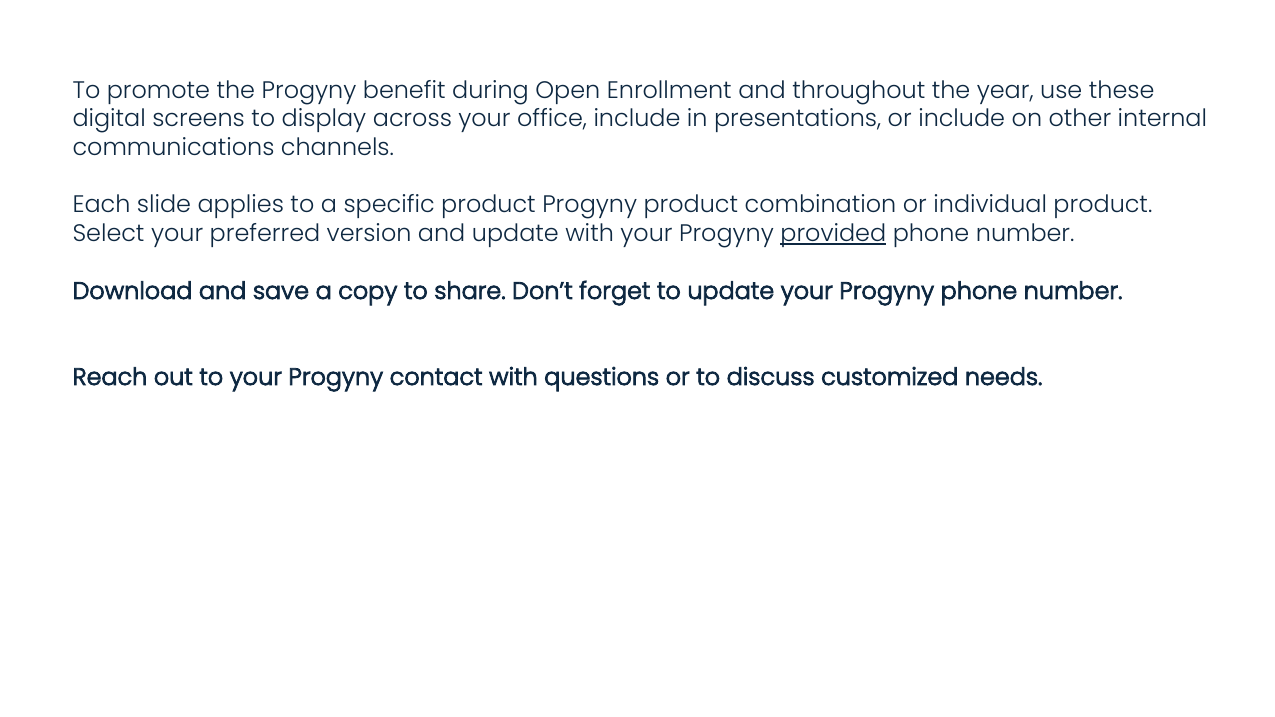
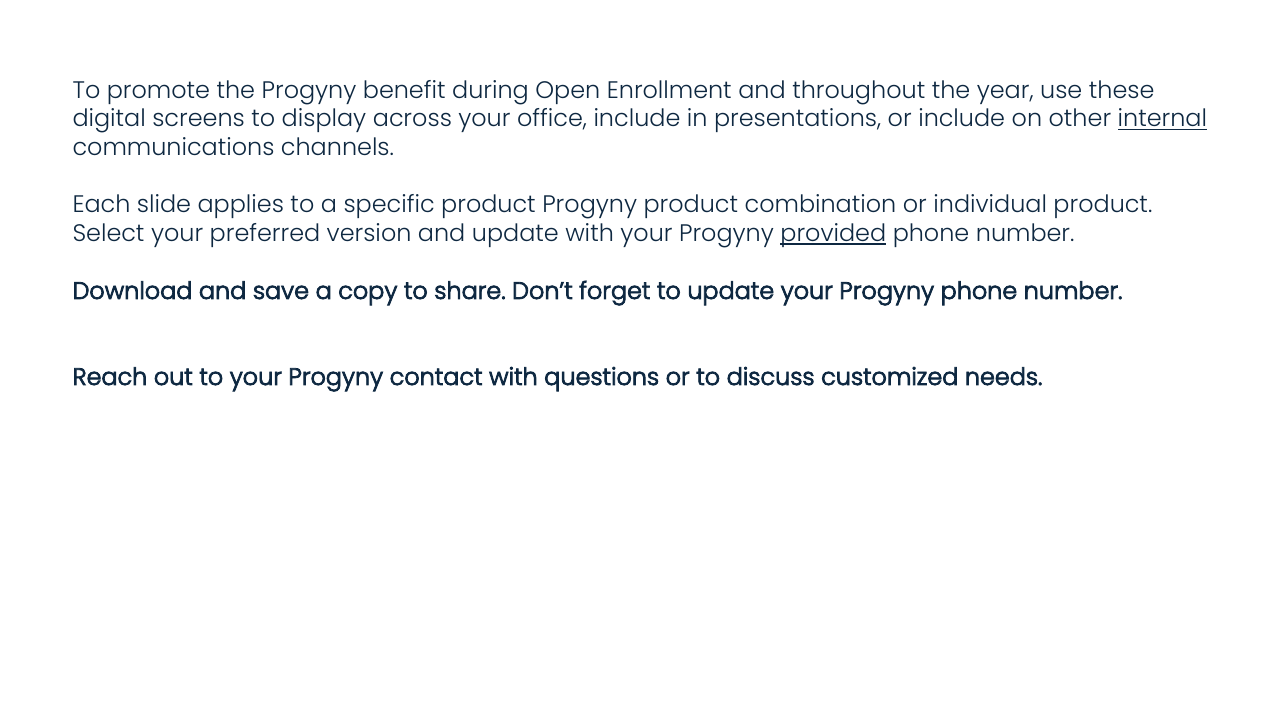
internal underline: none -> present (1162, 119)
